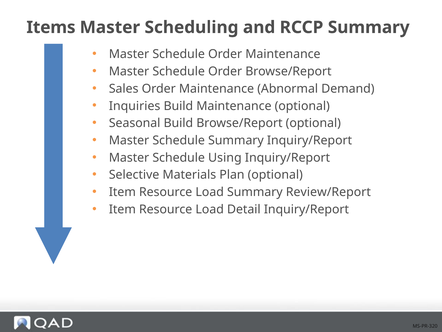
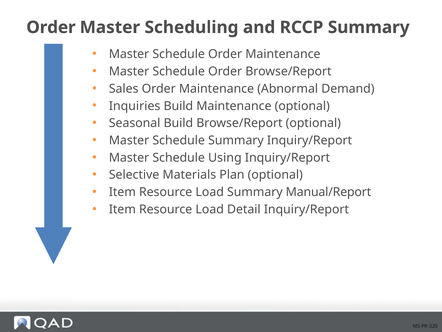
Items: Items -> Order (51, 27)
Review/Report: Review/Report -> Manual/Report (328, 192)
